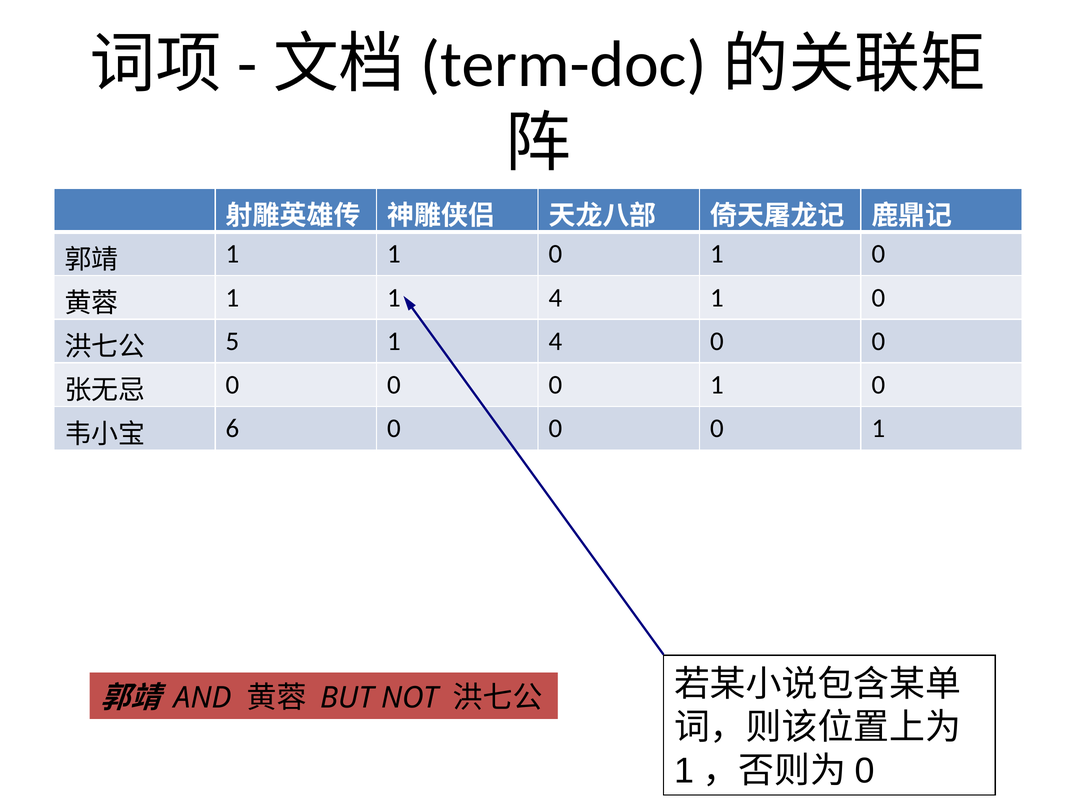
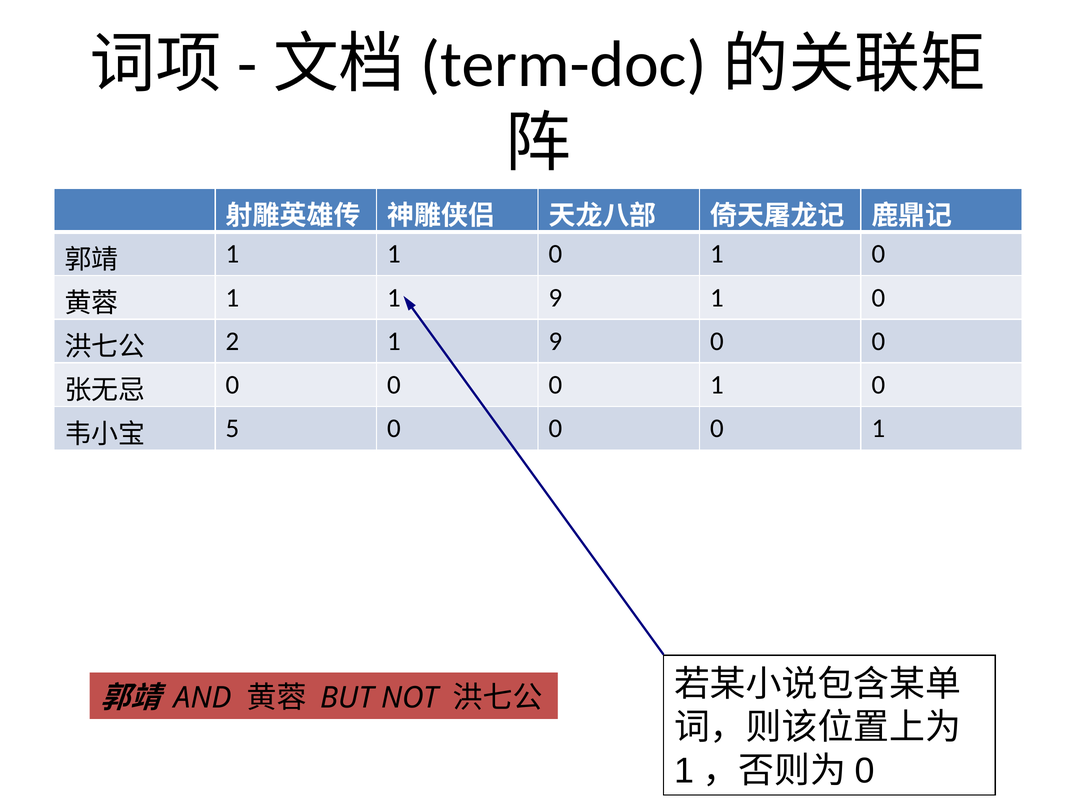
1 1 4: 4 -> 9 (556, 298)
5: 5 -> 2 (233, 341)
4: 4 -> 9 (556, 341)
6: 6 -> 5 (233, 429)
